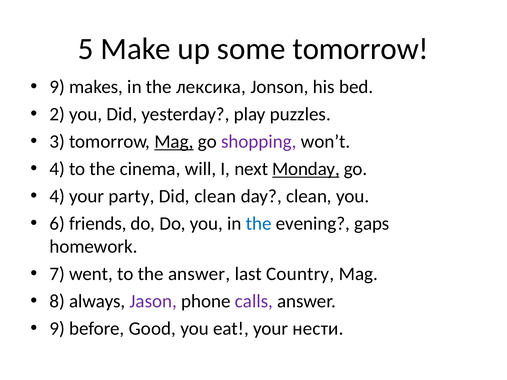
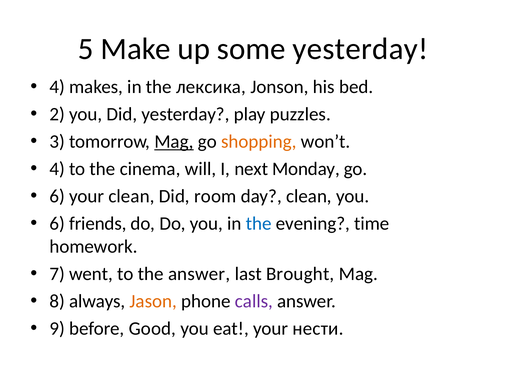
some tomorrow: tomorrow -> yesterday (360, 49)
9: 9 -> 4 (57, 87)
shopping colour: purple -> orange (259, 142)
Monday underline: present -> none (306, 169)
4: 4 -> 6 (57, 196)
your party: party -> clean (131, 196)
Did clean: clean -> room (215, 196)
gaps: gaps -> time (372, 224)
Country: Country -> Brought (300, 274)
Jason colour: purple -> orange (153, 301)
